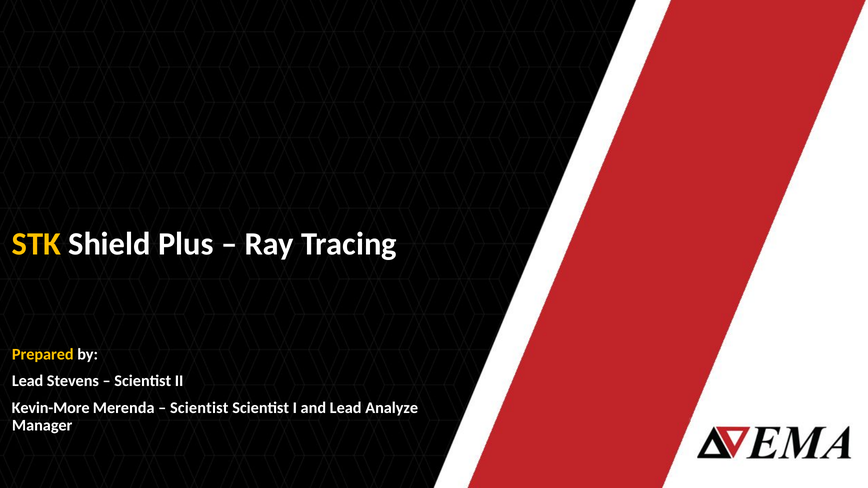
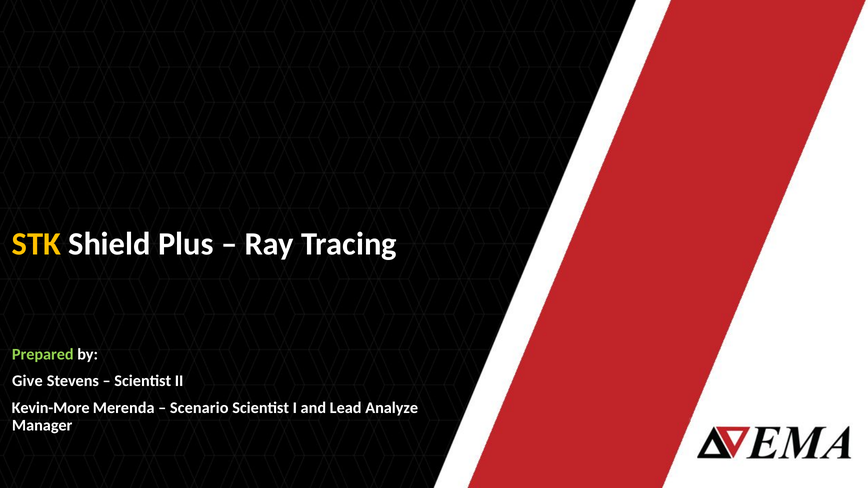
Prepared colour: yellow -> light green (43, 355)
Lead: Lead -> Give (27, 381)
Scientist: Scientist -> Scenario (199, 408)
